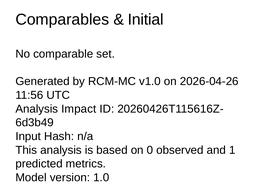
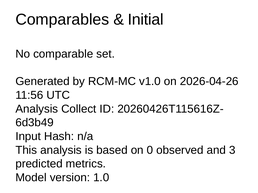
Impact: Impact -> Collect (79, 109)
1: 1 -> 3 (232, 150)
